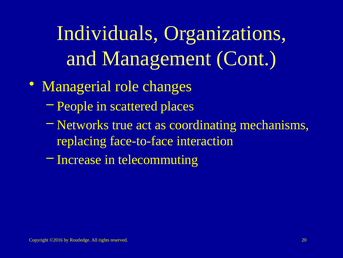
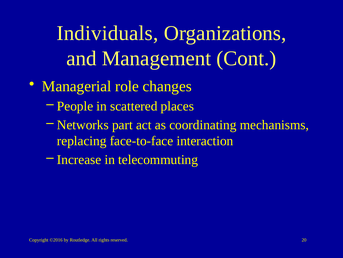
true: true -> part (122, 125)
